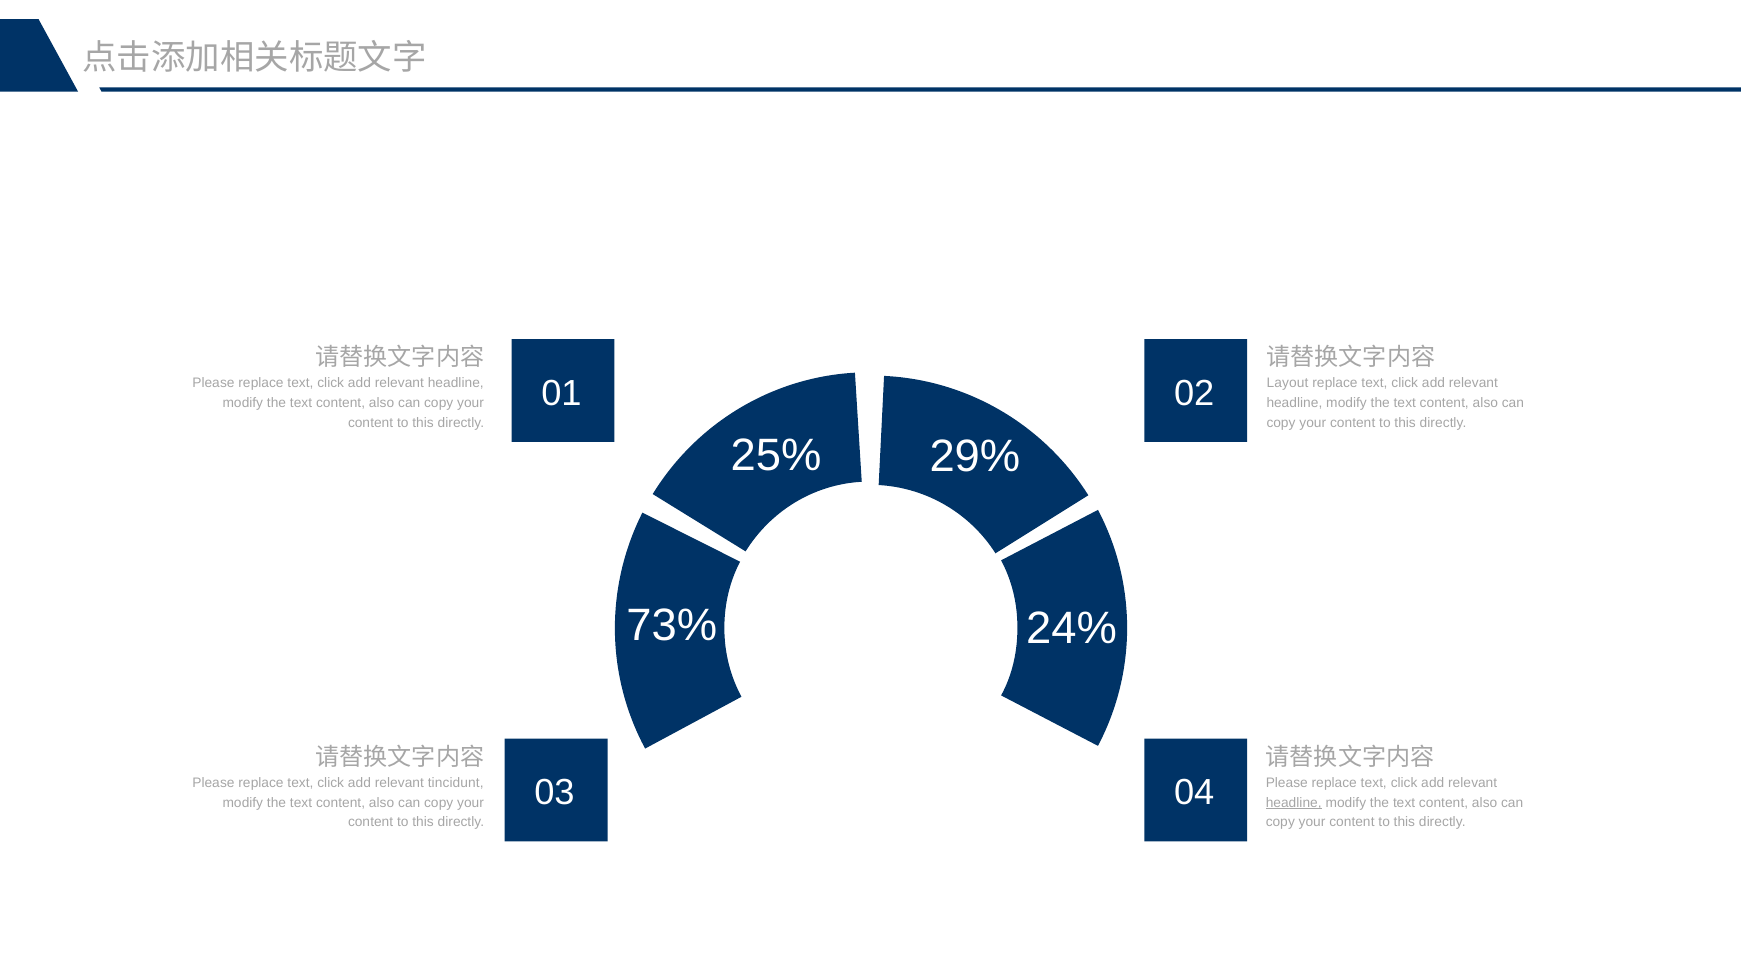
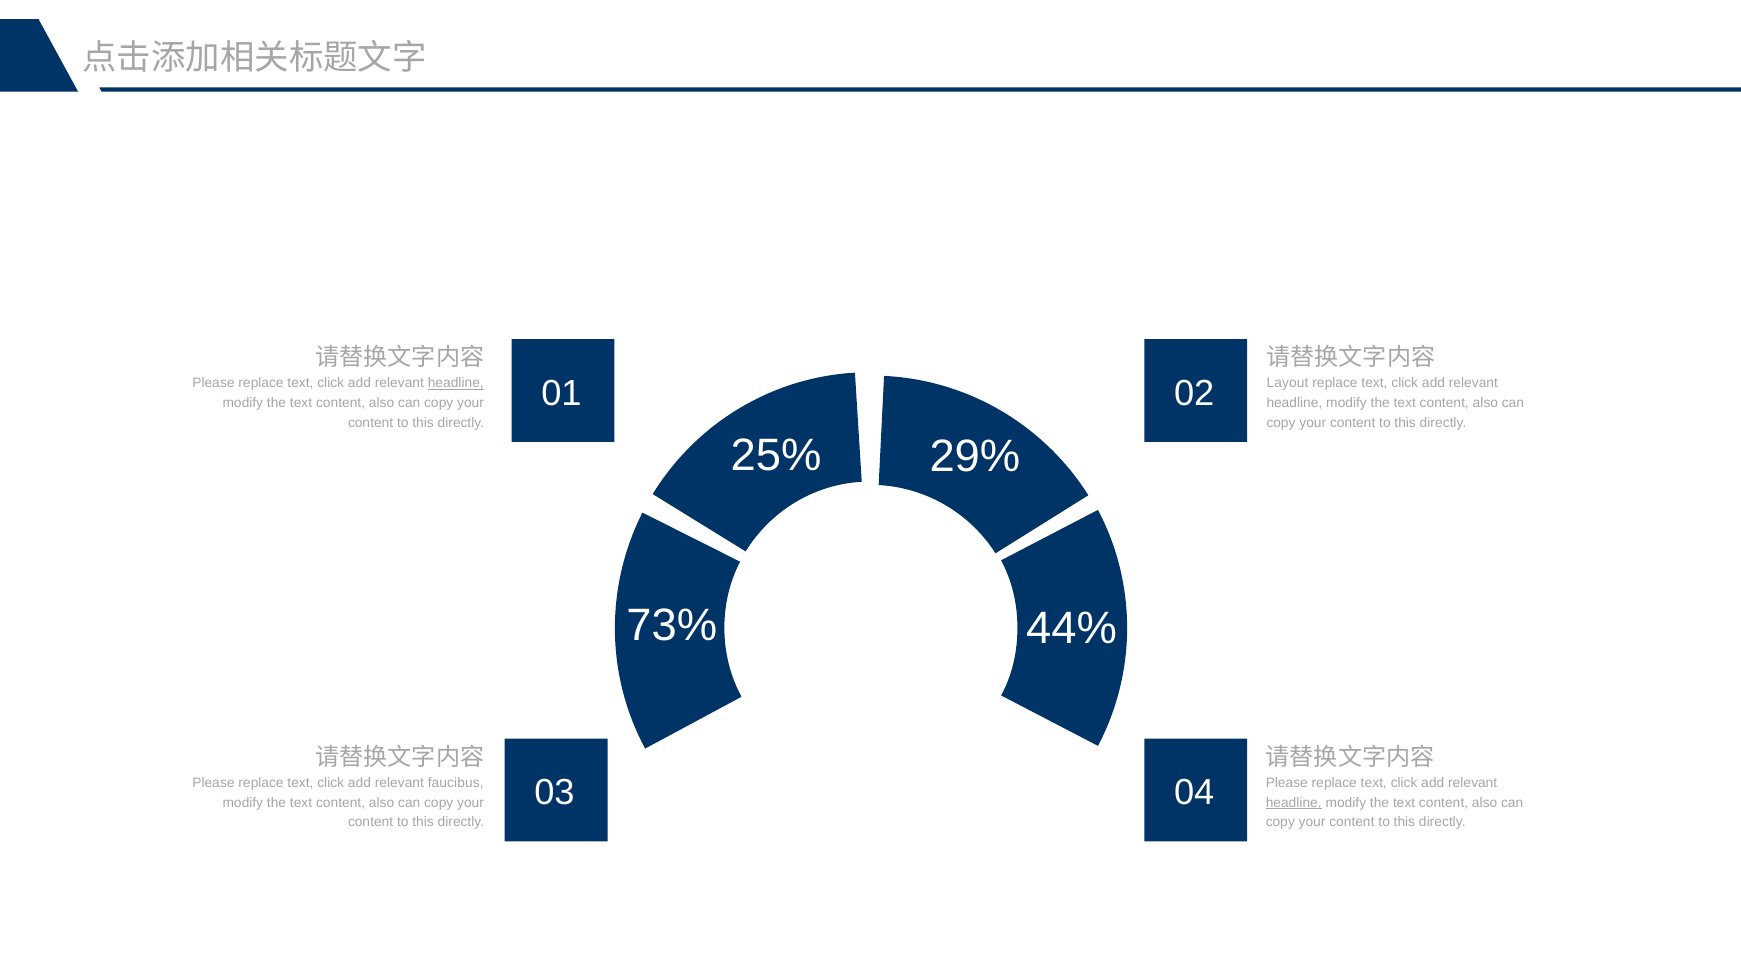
headline underline: none -> present (456, 383)
24%: 24% -> 44% (1072, 629)
tincidunt: tincidunt -> faucibus (456, 783)
